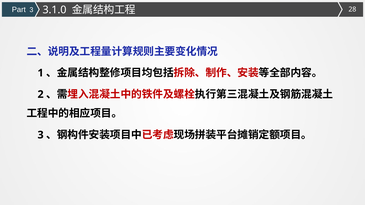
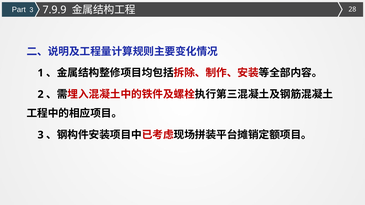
3.1.0: 3.1.0 -> 7.9.9 (54, 10)
